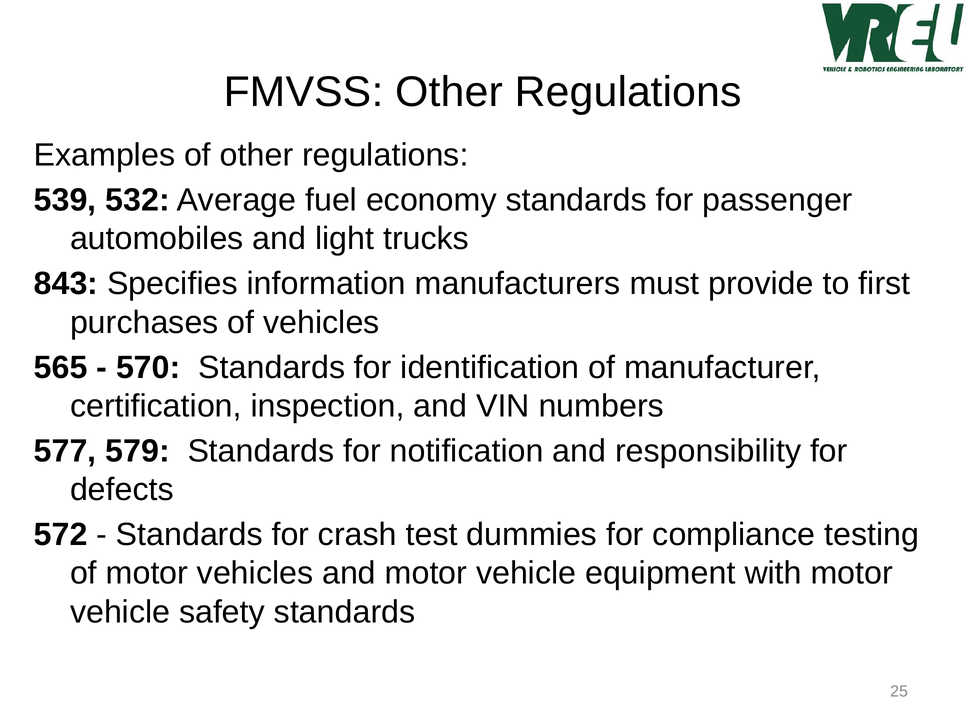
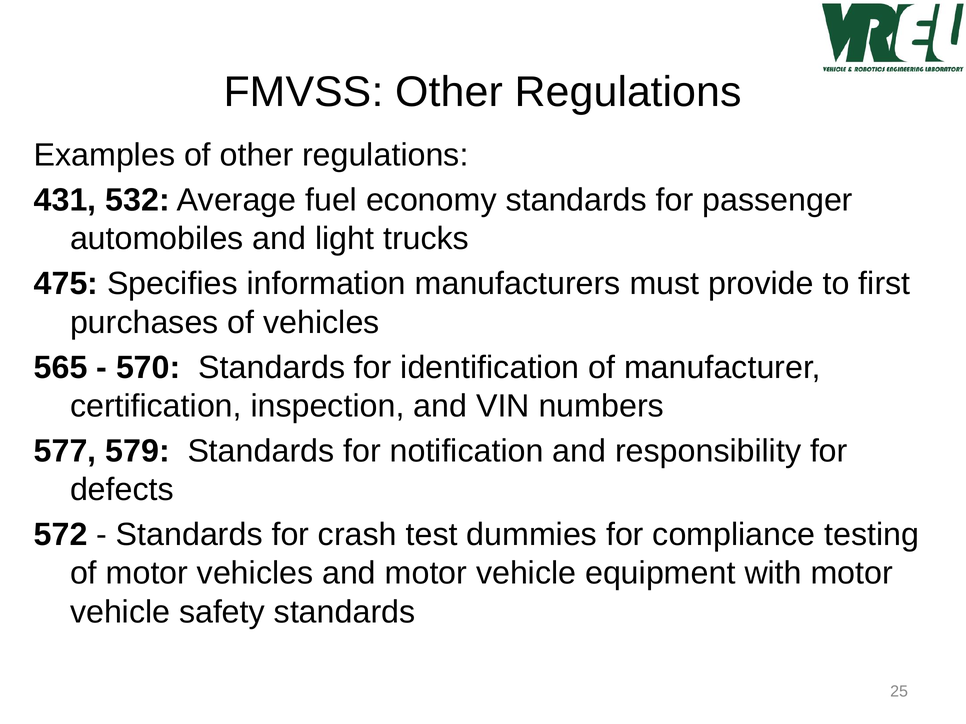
539: 539 -> 431 (65, 200)
843: 843 -> 475 (66, 284)
